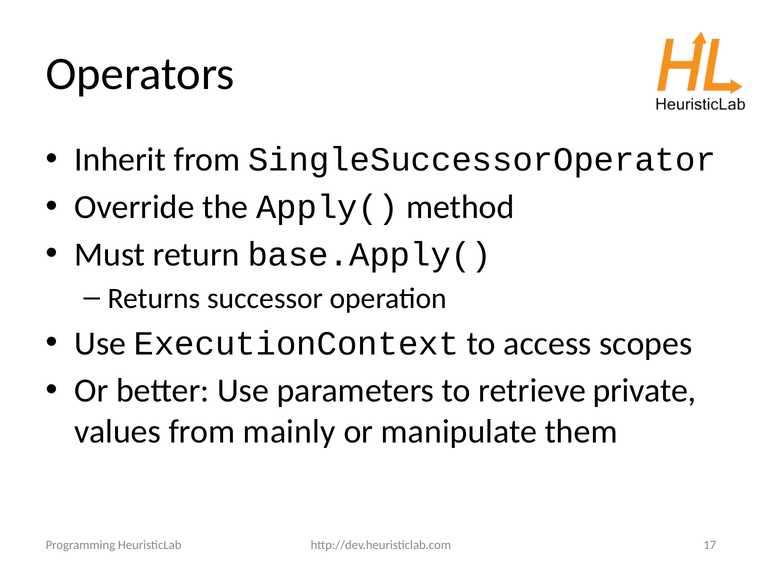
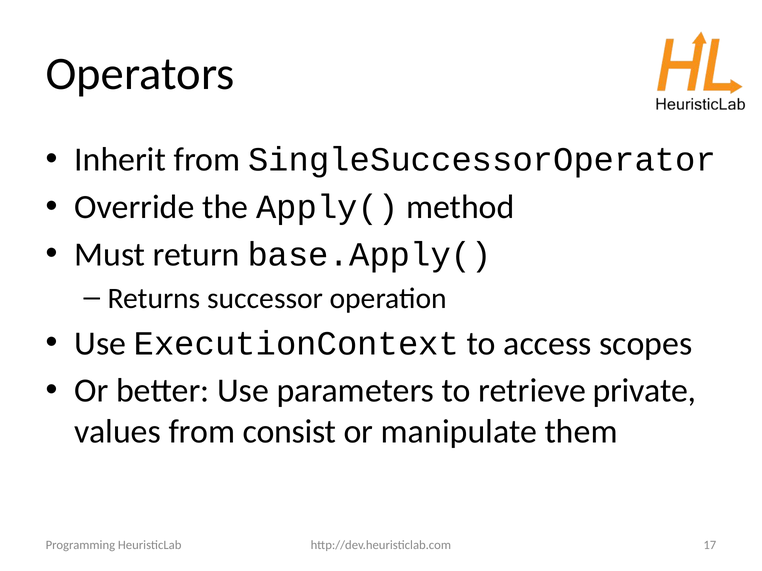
mainly: mainly -> consist (290, 432)
